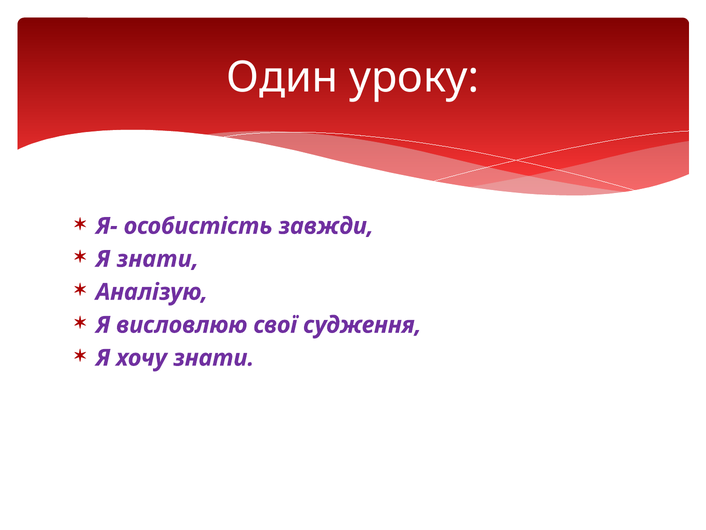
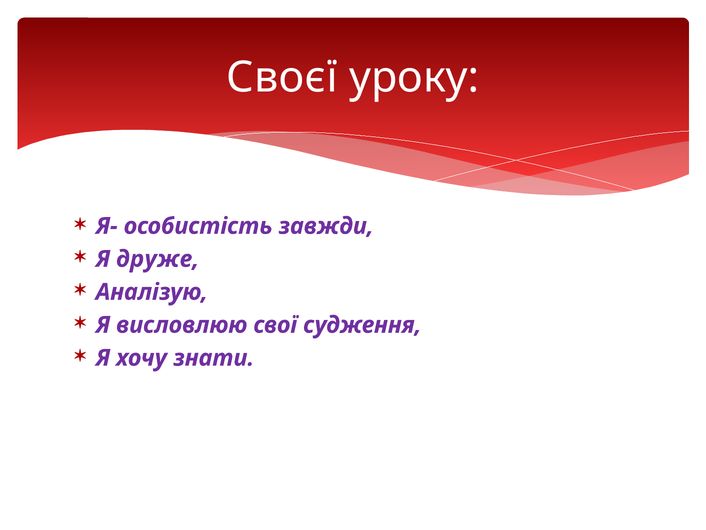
Один: Один -> Своєї (282, 77)
Я знати: знати -> друже (158, 259)
